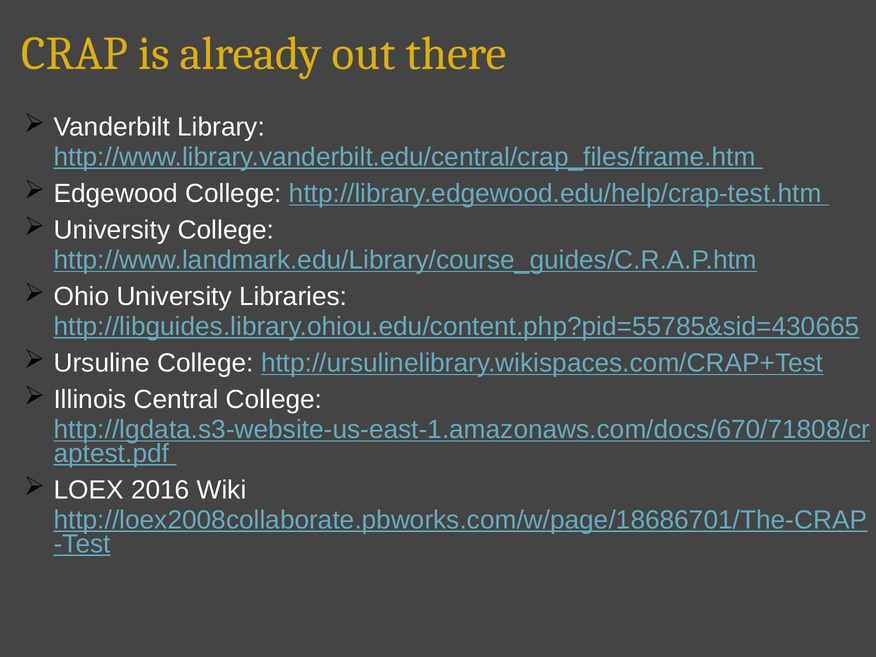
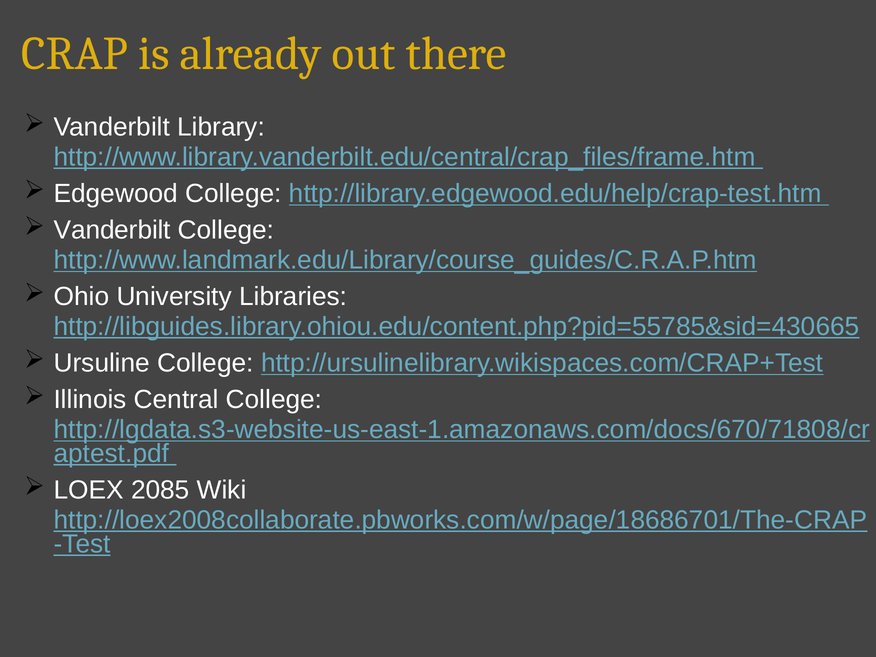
University: University -> Vanderbilt (112, 230)
2016: 2016 -> 2085 (160, 490)
